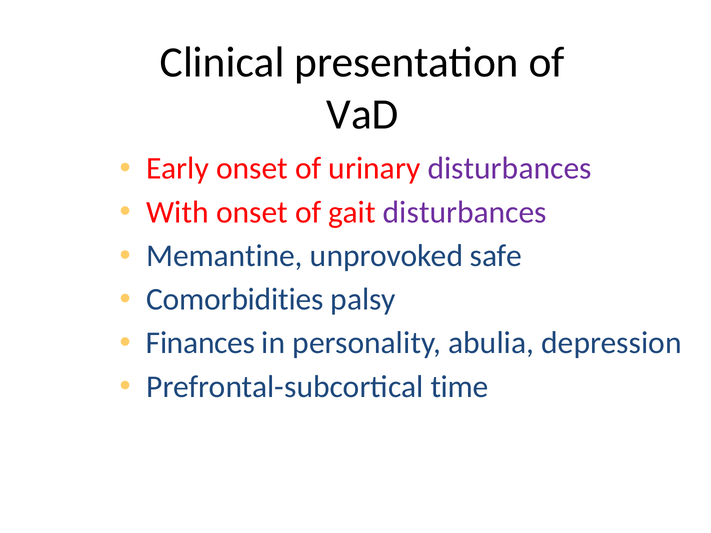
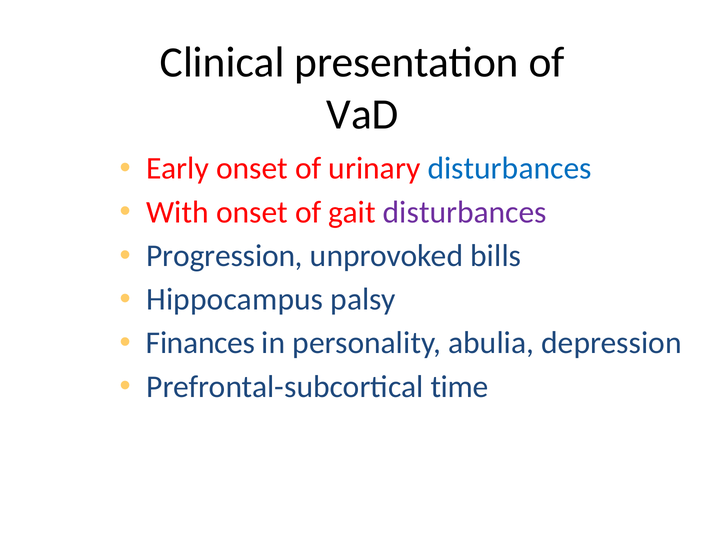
disturbances colour: purple -> blue (510, 169)
Memantine: Memantine -> Progression (225, 256)
safe: safe -> bills (496, 256)
Comorbidities: Comorbidities -> Hippocampus (235, 299)
